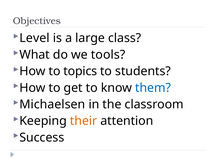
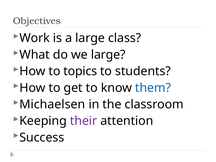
Level: Level -> Work (35, 38)
we tools: tools -> large (108, 55)
their colour: orange -> purple (84, 121)
